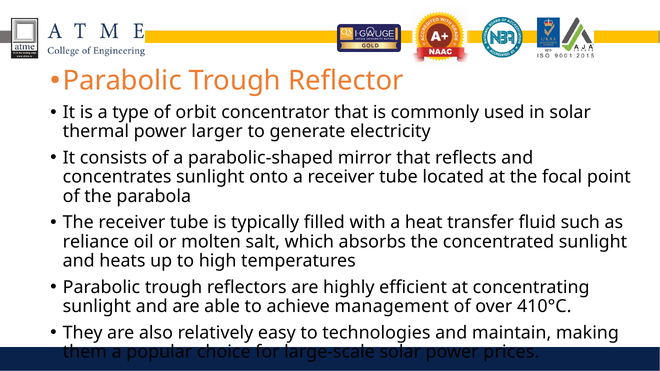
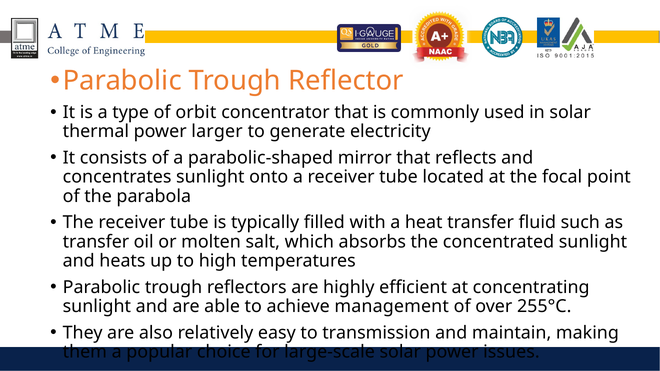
reliance: reliance -> transfer (96, 242)
410°C: 410°C -> 255°C (544, 307)
technologies: technologies -> transmission (376, 333)
prices: prices -> issues (511, 352)
